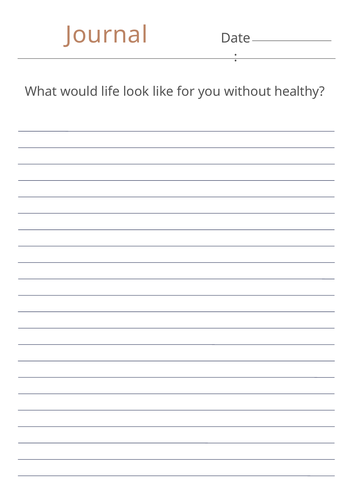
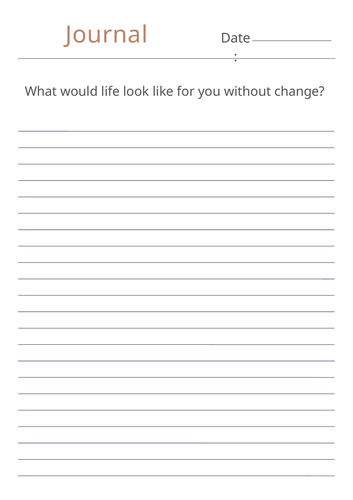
healthy: healthy -> change (300, 92)
